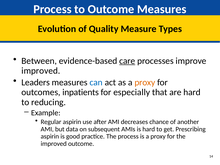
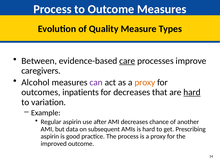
improved: improved -> caregivers (41, 71)
Leaders: Leaders -> Alcohol (36, 82)
can colour: blue -> purple (96, 82)
for especially: especially -> decreases (132, 92)
hard underline: none -> present (192, 92)
reducing: reducing -> variation (49, 102)
